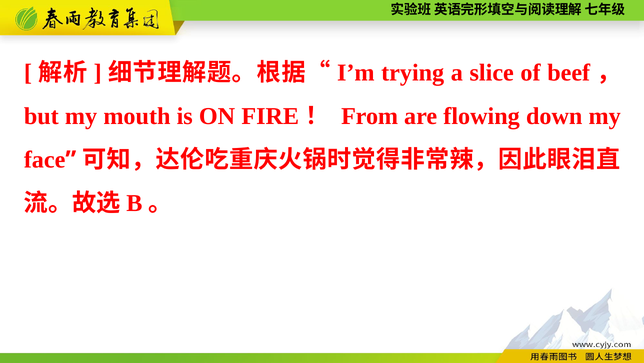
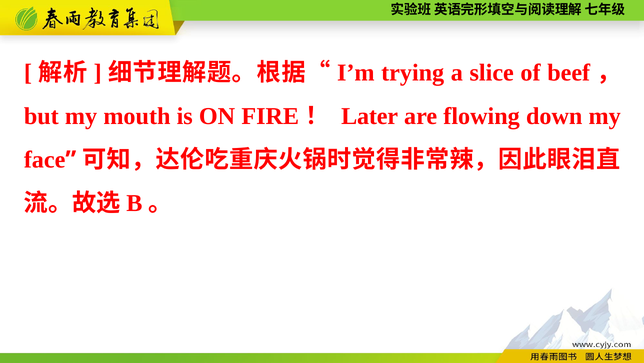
From: From -> Later (370, 116)
